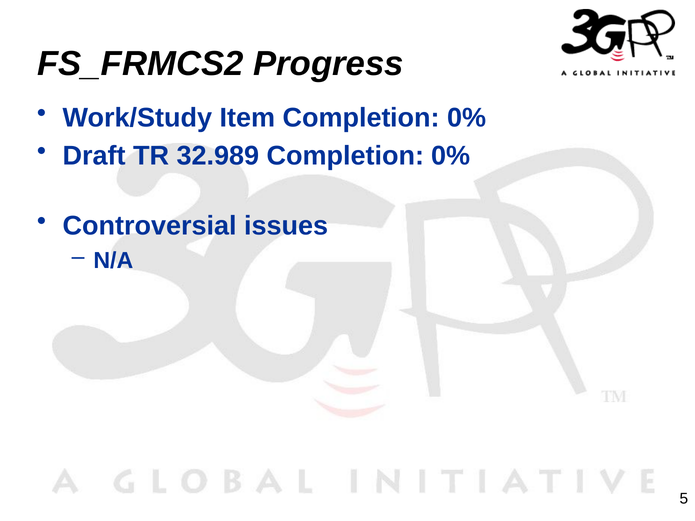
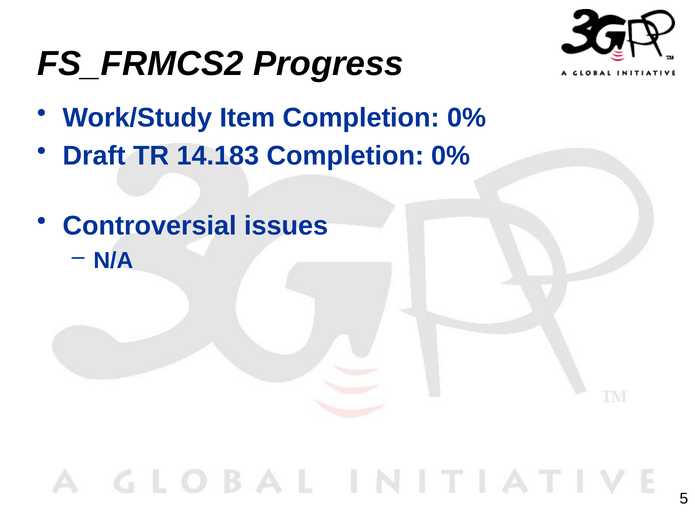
32.989: 32.989 -> 14.183 (218, 156)
